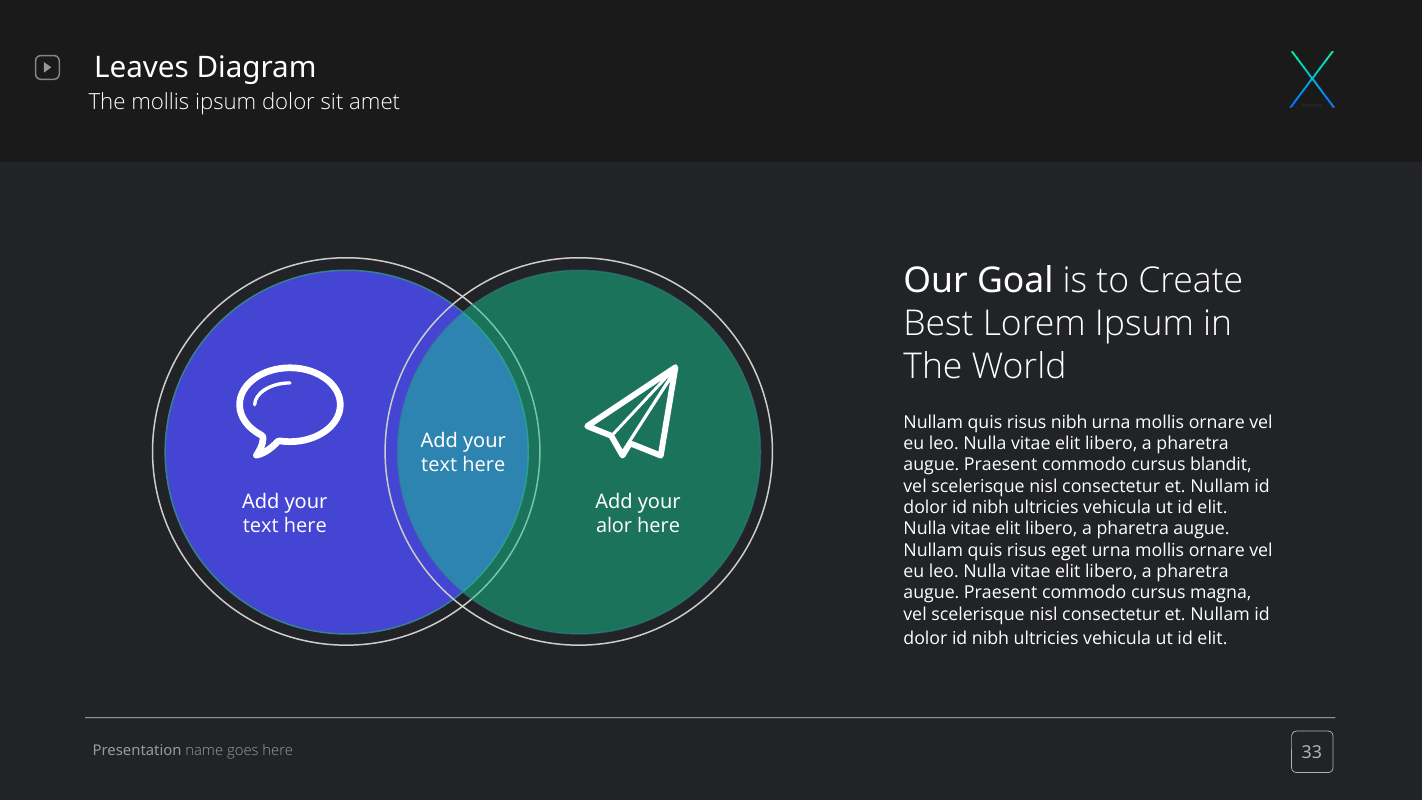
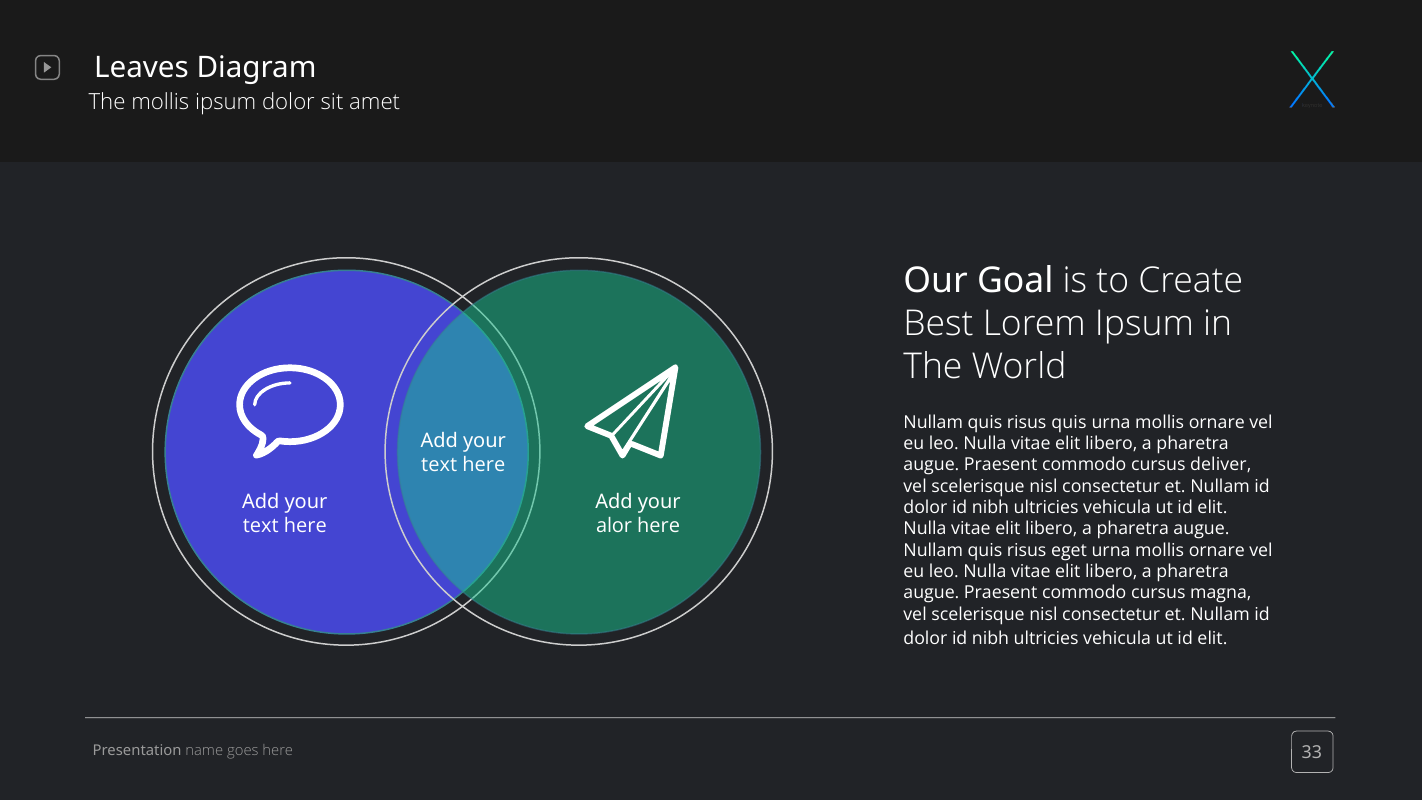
risus nibh: nibh -> quis (1069, 422)
blandit: blandit -> deliver (1221, 465)
